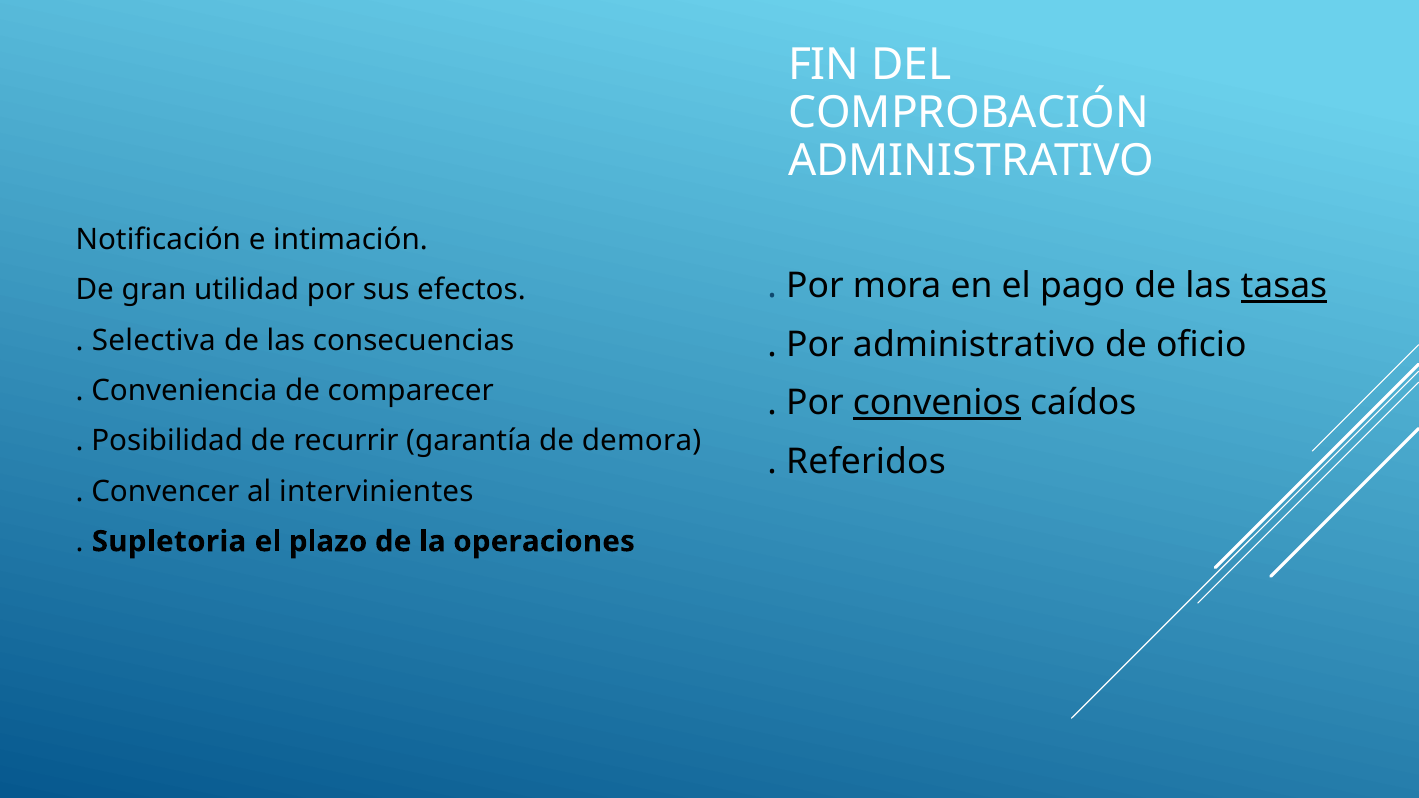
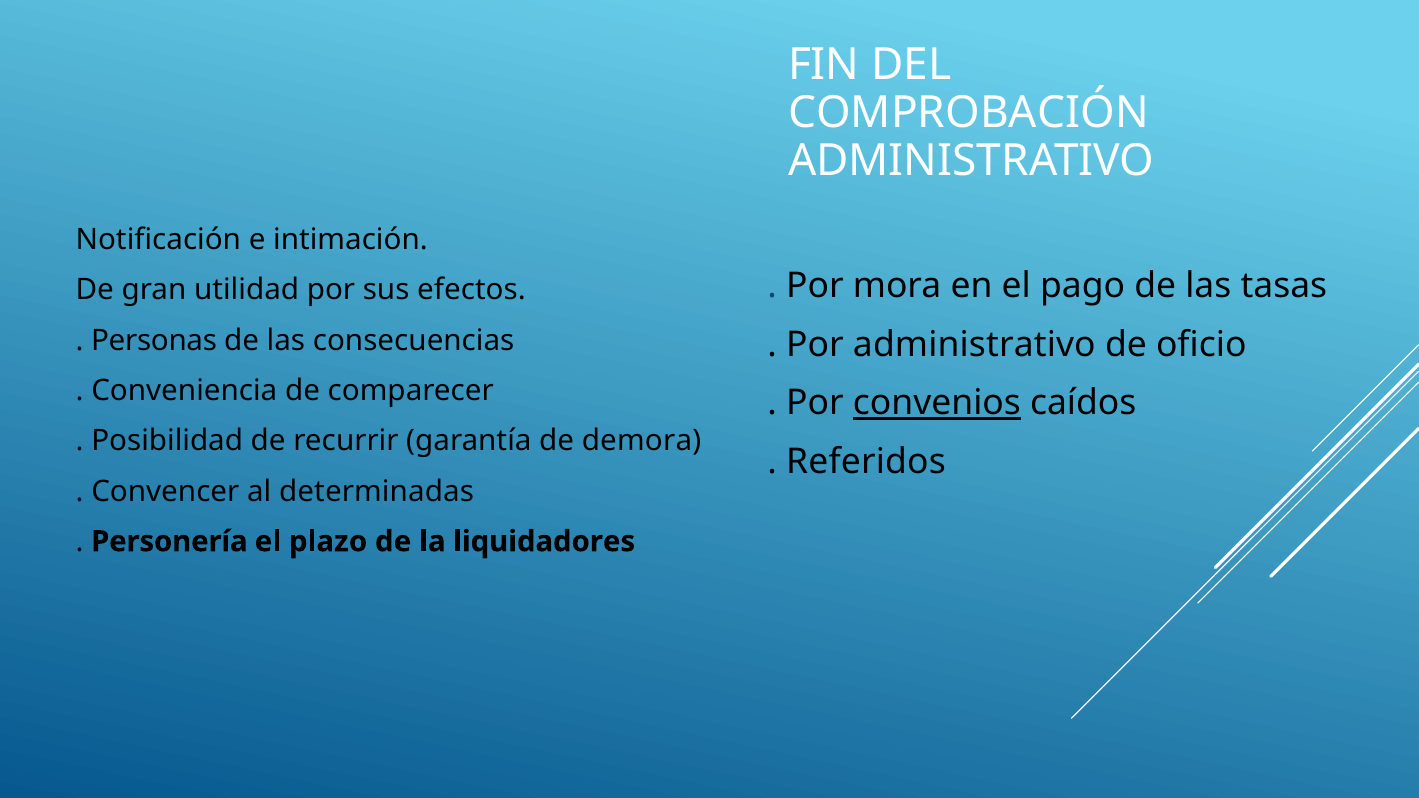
tasas underline: present -> none (1284, 286)
Selectiva: Selectiva -> Personas (154, 341)
intervinientes: intervinientes -> determinadas (377, 491)
Supletoria: Supletoria -> Personería (169, 542)
operaciones: operaciones -> liquidadores (544, 542)
